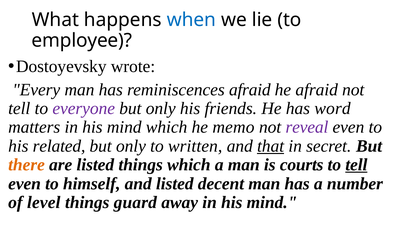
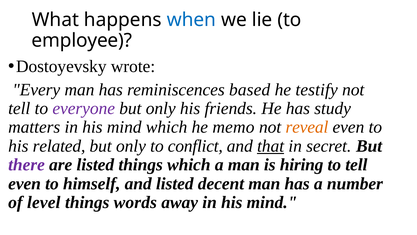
reminiscences afraid: afraid -> based (250, 89)
he afraid: afraid -> testify (317, 89)
word: word -> study (333, 108)
reveal colour: purple -> orange (307, 127)
written: written -> conflict (195, 146)
there colour: orange -> purple (26, 165)
courts: courts -> hiring (302, 165)
tell underline: present -> none (356, 165)
guard: guard -> words (135, 202)
